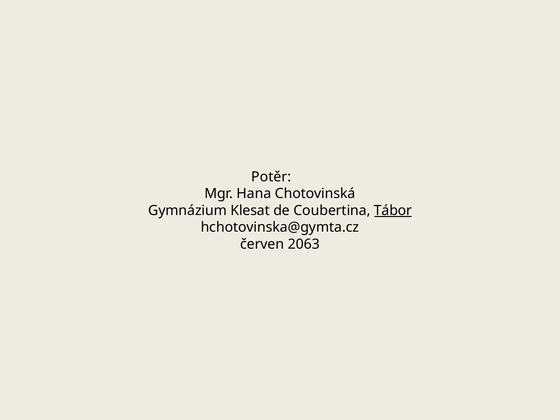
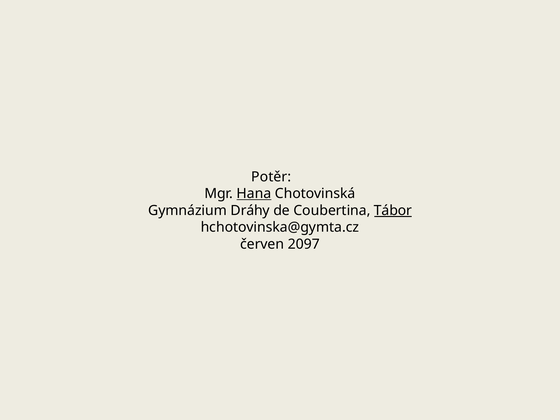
Hana underline: none -> present (254, 194)
Klesat: Klesat -> Dráhy (250, 210)
2063: 2063 -> 2097 (304, 244)
